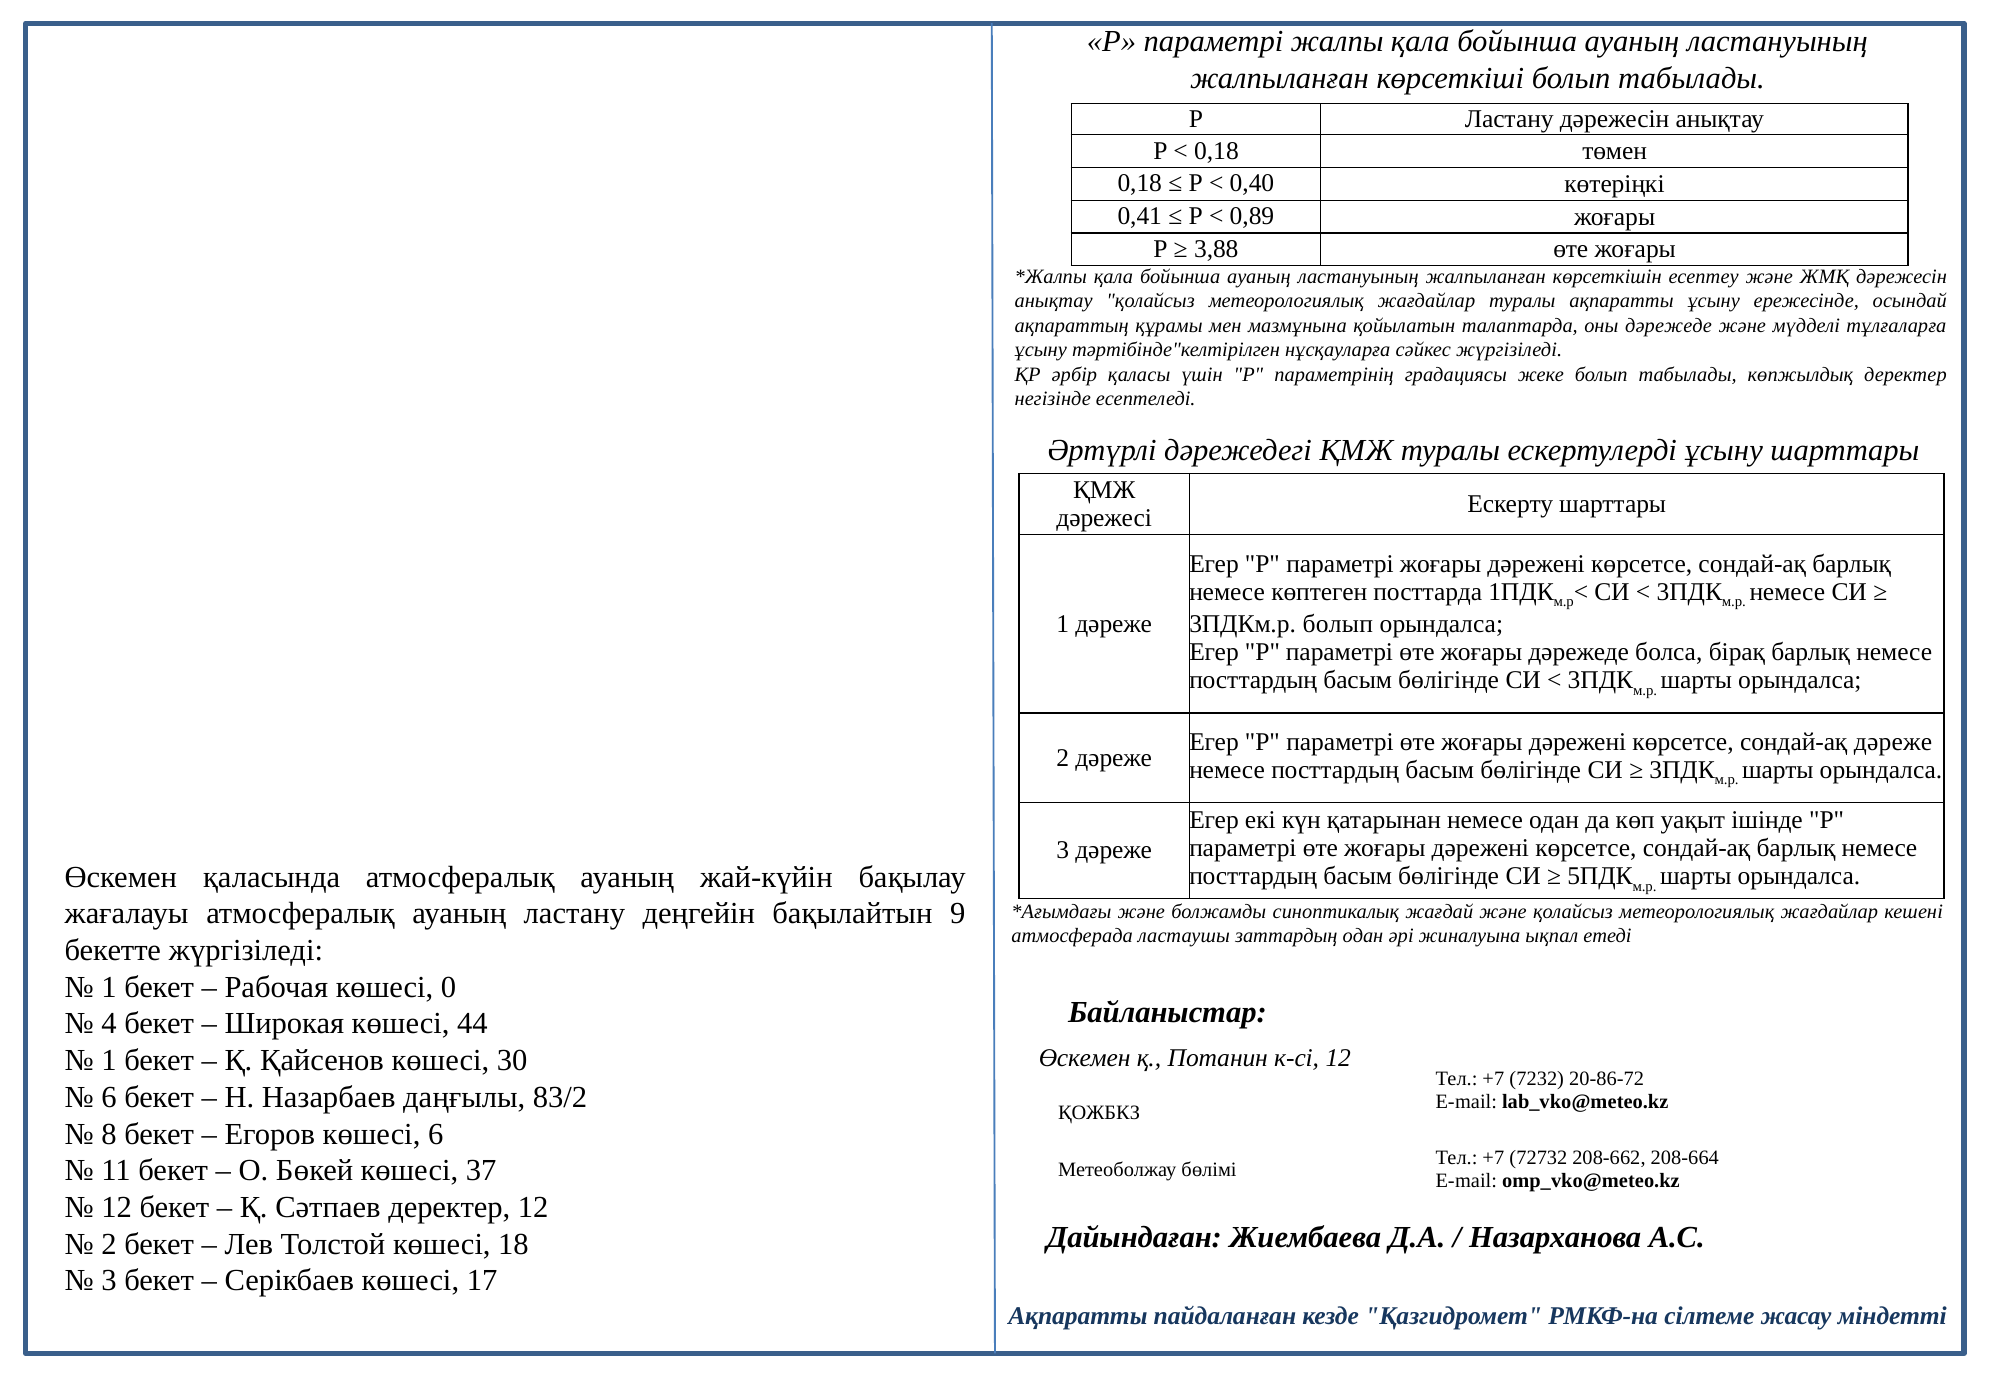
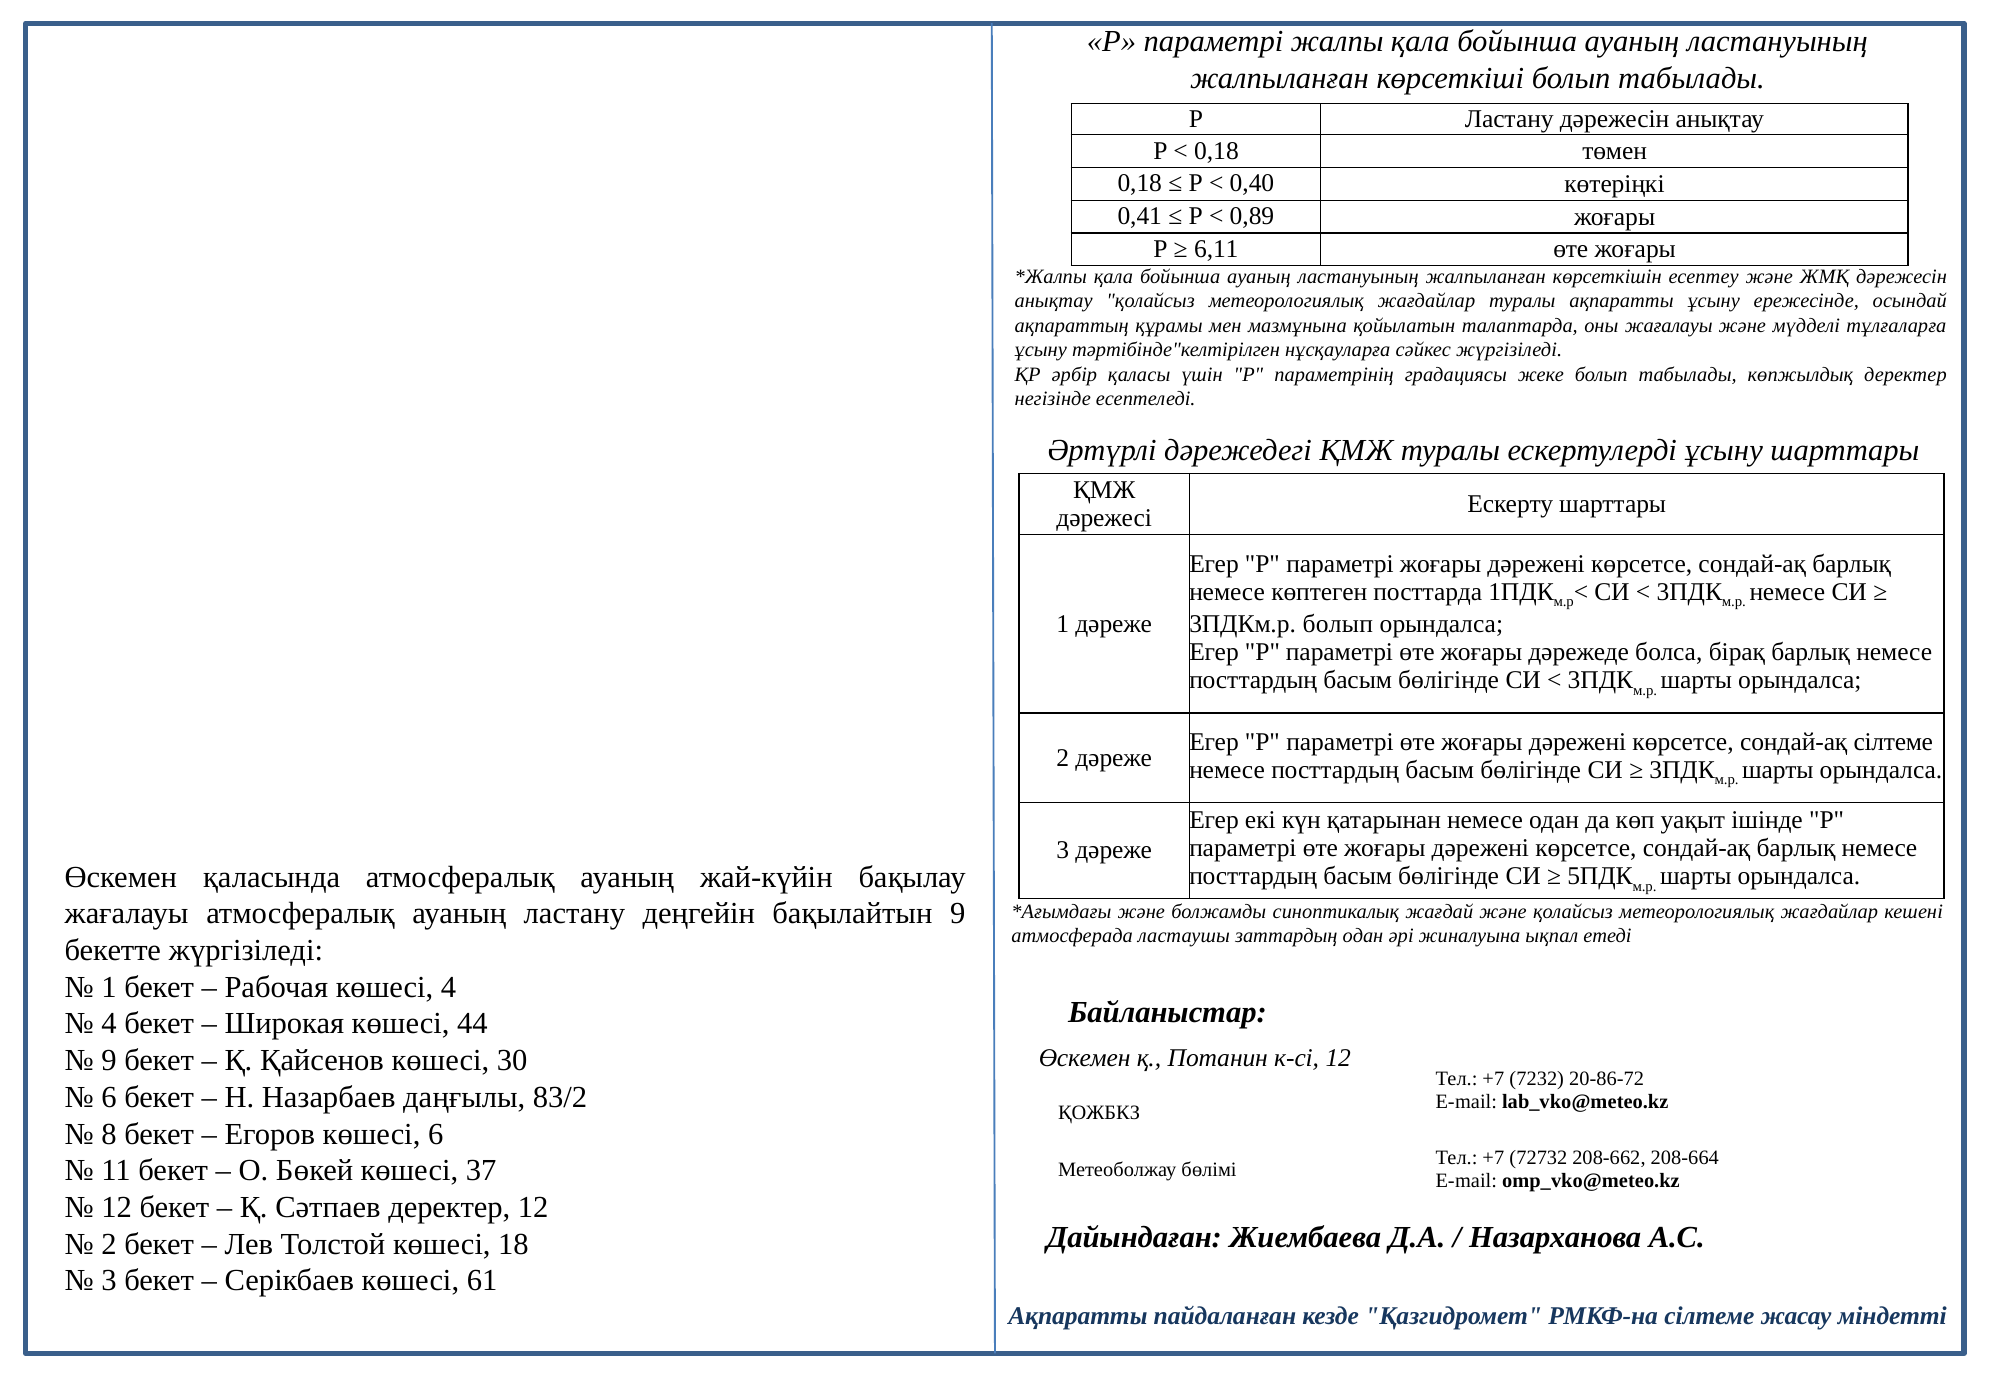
3,88: 3,88 -> 6,11 (1216, 249)
оны дәрежеде: дәрежеде -> жағалауы (1669, 326)
сондай-ақ дәреже: дәреже -> сілтеме (1893, 742)
көшесі 0: 0 -> 4 (449, 988)
1: 1 -> 9 (109, 1061)
17: 17 -> 61 (482, 1282)
